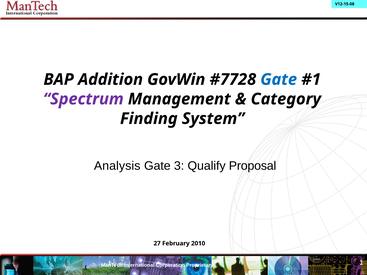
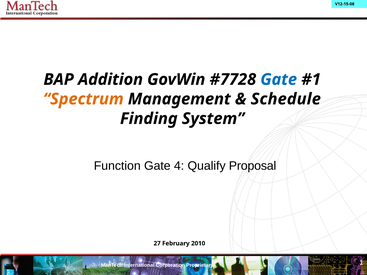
Spectrum colour: purple -> orange (83, 99)
Category: Category -> Schedule (286, 99)
Analysis: Analysis -> Function (117, 166)
3: 3 -> 4 (179, 166)
